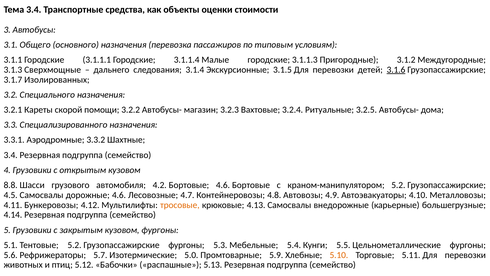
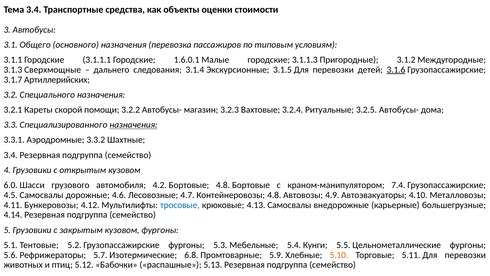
3.1.1.4: 3.1.1.4 -> 1.6.0.1 (187, 60)
Изолированных: Изолированных -> Артиллерийских (57, 80)
назначения underline: none -> present (133, 125)
8.8: 8.8 -> 6.0 (11, 185)
Бортовые 4.6: 4.6 -> 4.8 (223, 185)
краном-манипулятором 5.2: 5.2 -> 7.4 (398, 185)
тросовые colour: orange -> blue (180, 205)
5.0: 5.0 -> 6.8 (191, 255)
